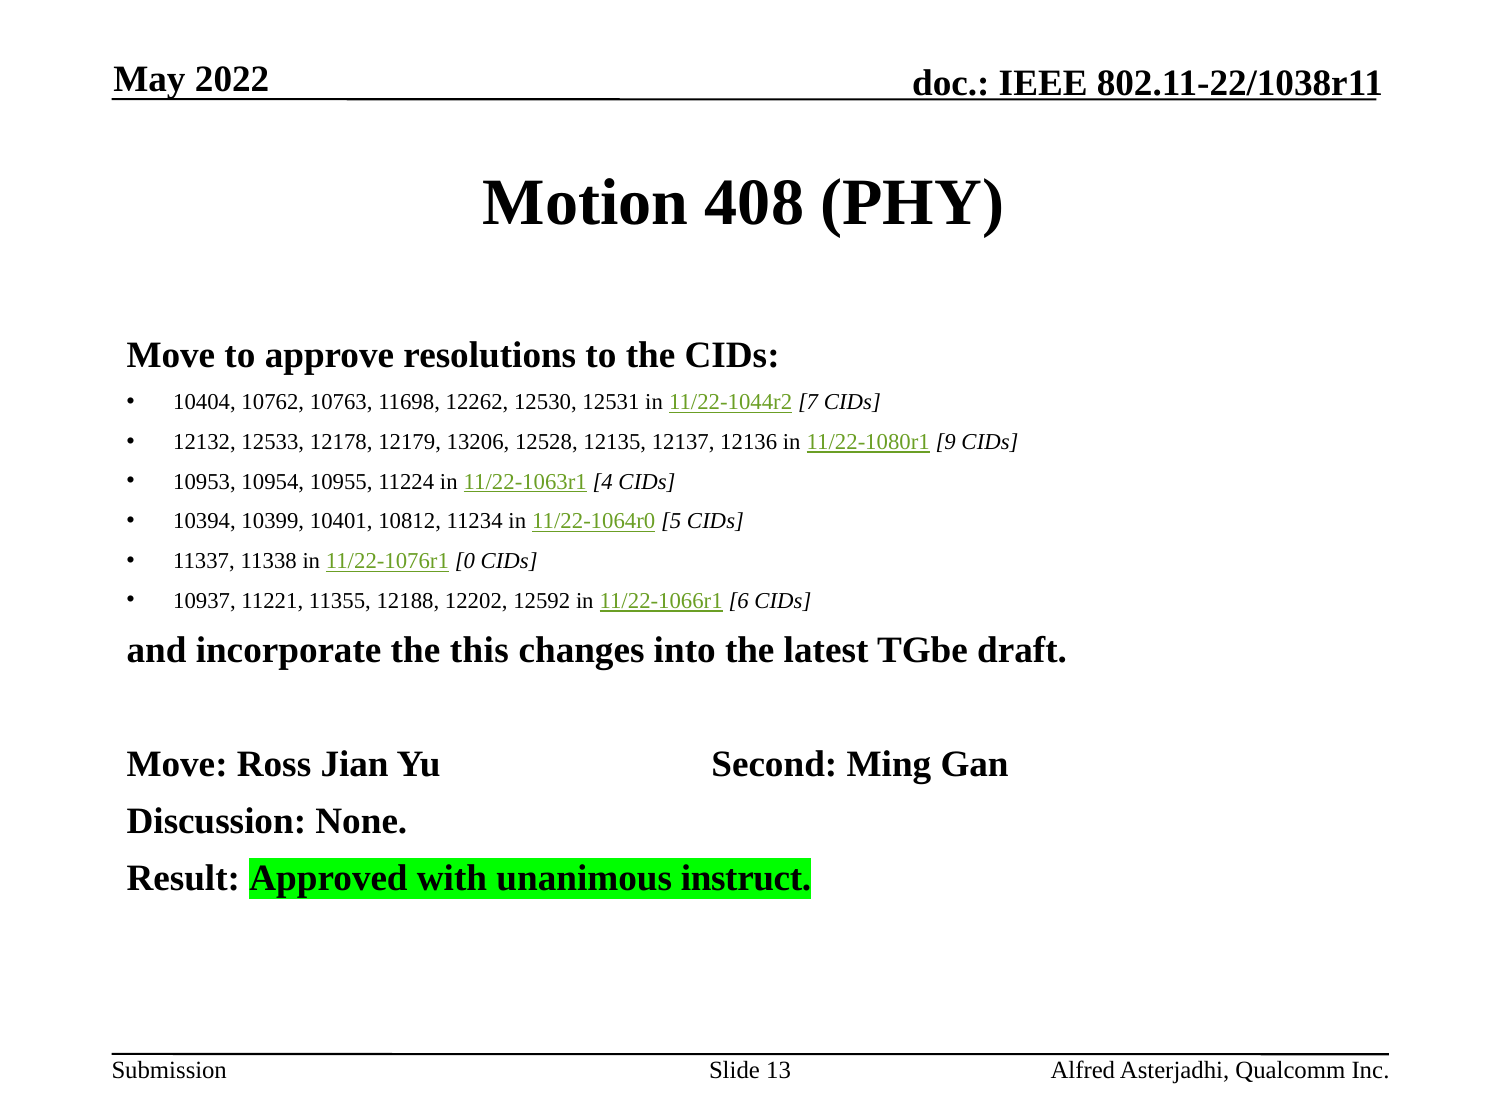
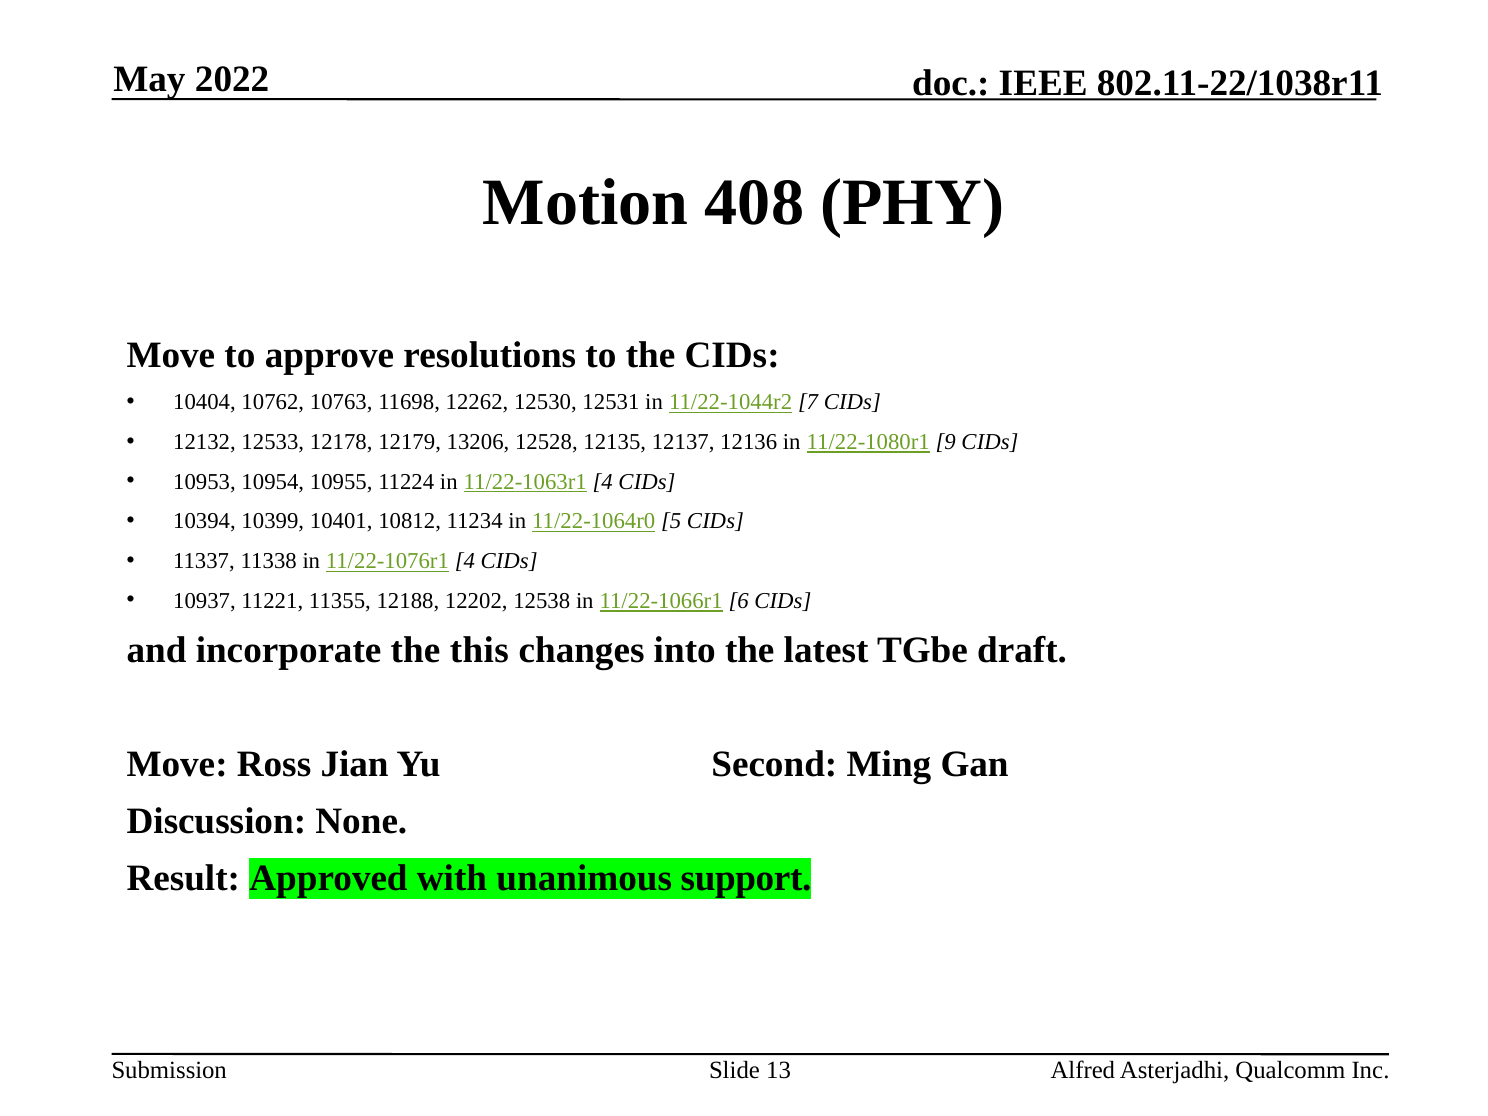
11/22-1076r1 0: 0 -> 4 (465, 561)
12592: 12592 -> 12538 (542, 601)
instruct: instruct -> support (746, 878)
